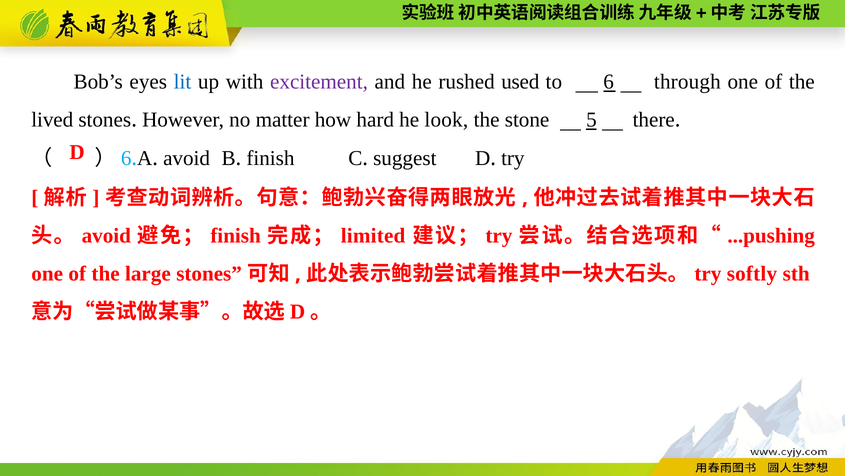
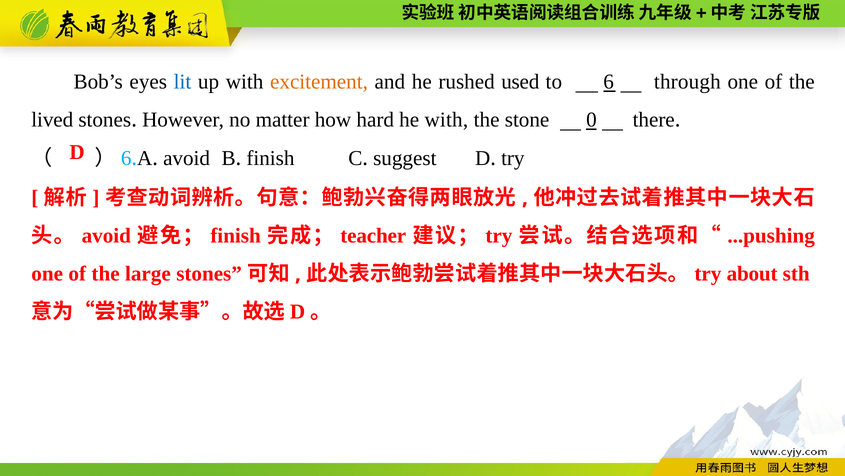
excitement colour: purple -> orange (319, 82)
he look: look -> with (446, 120)
5: 5 -> 0 (591, 120)
limited: limited -> teacher (373, 235)
softly: softly -> about (752, 273)
